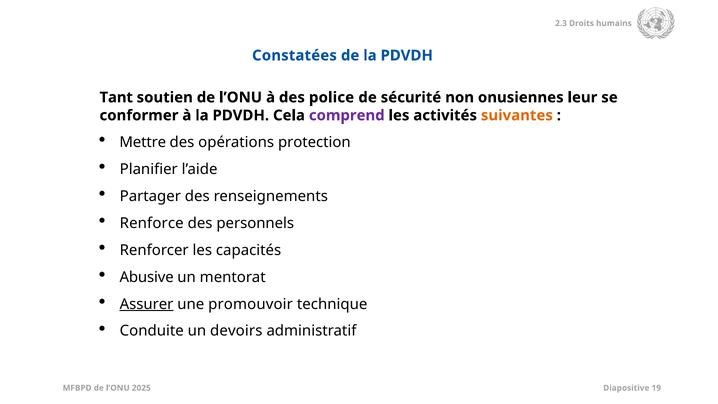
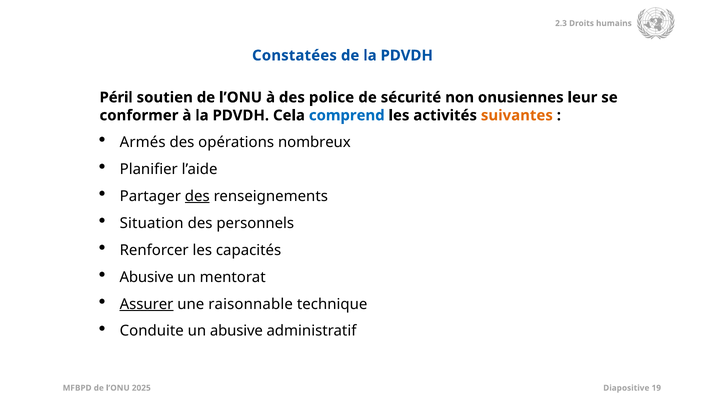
Tant: Tant -> Péril (116, 97)
comprend colour: purple -> blue (347, 115)
Mettre: Mettre -> Armés (143, 142)
protection: protection -> nombreux (314, 142)
des underline: none -> present (197, 196)
Renforce: Renforce -> Situation (152, 223)
promouvoir: promouvoir -> raisonnable (251, 304)
un devoirs: devoirs -> abusive (236, 331)
